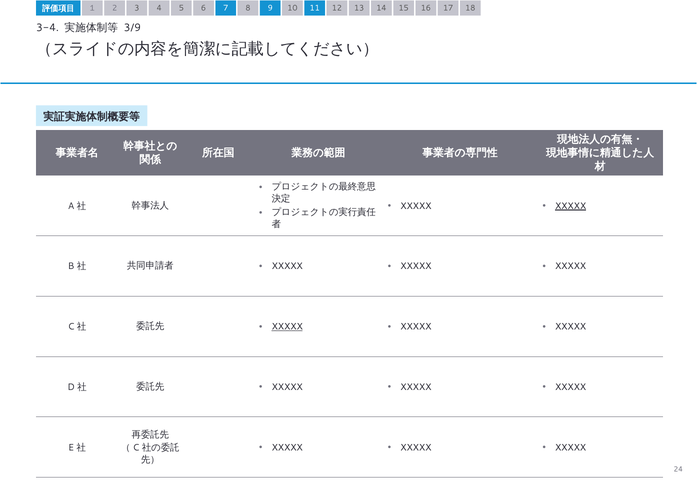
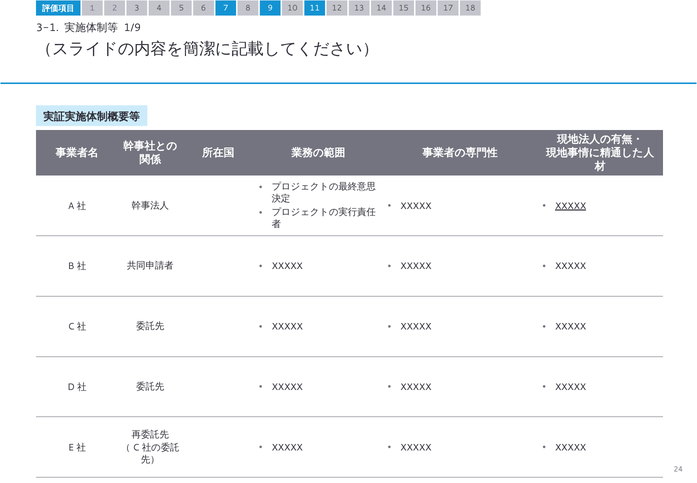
3-4: 3-4 -> 3-1 (47, 28)
3/9: 3/9 -> 1/9 (132, 28)
XXXXX underline: present -> none (287, 326)
